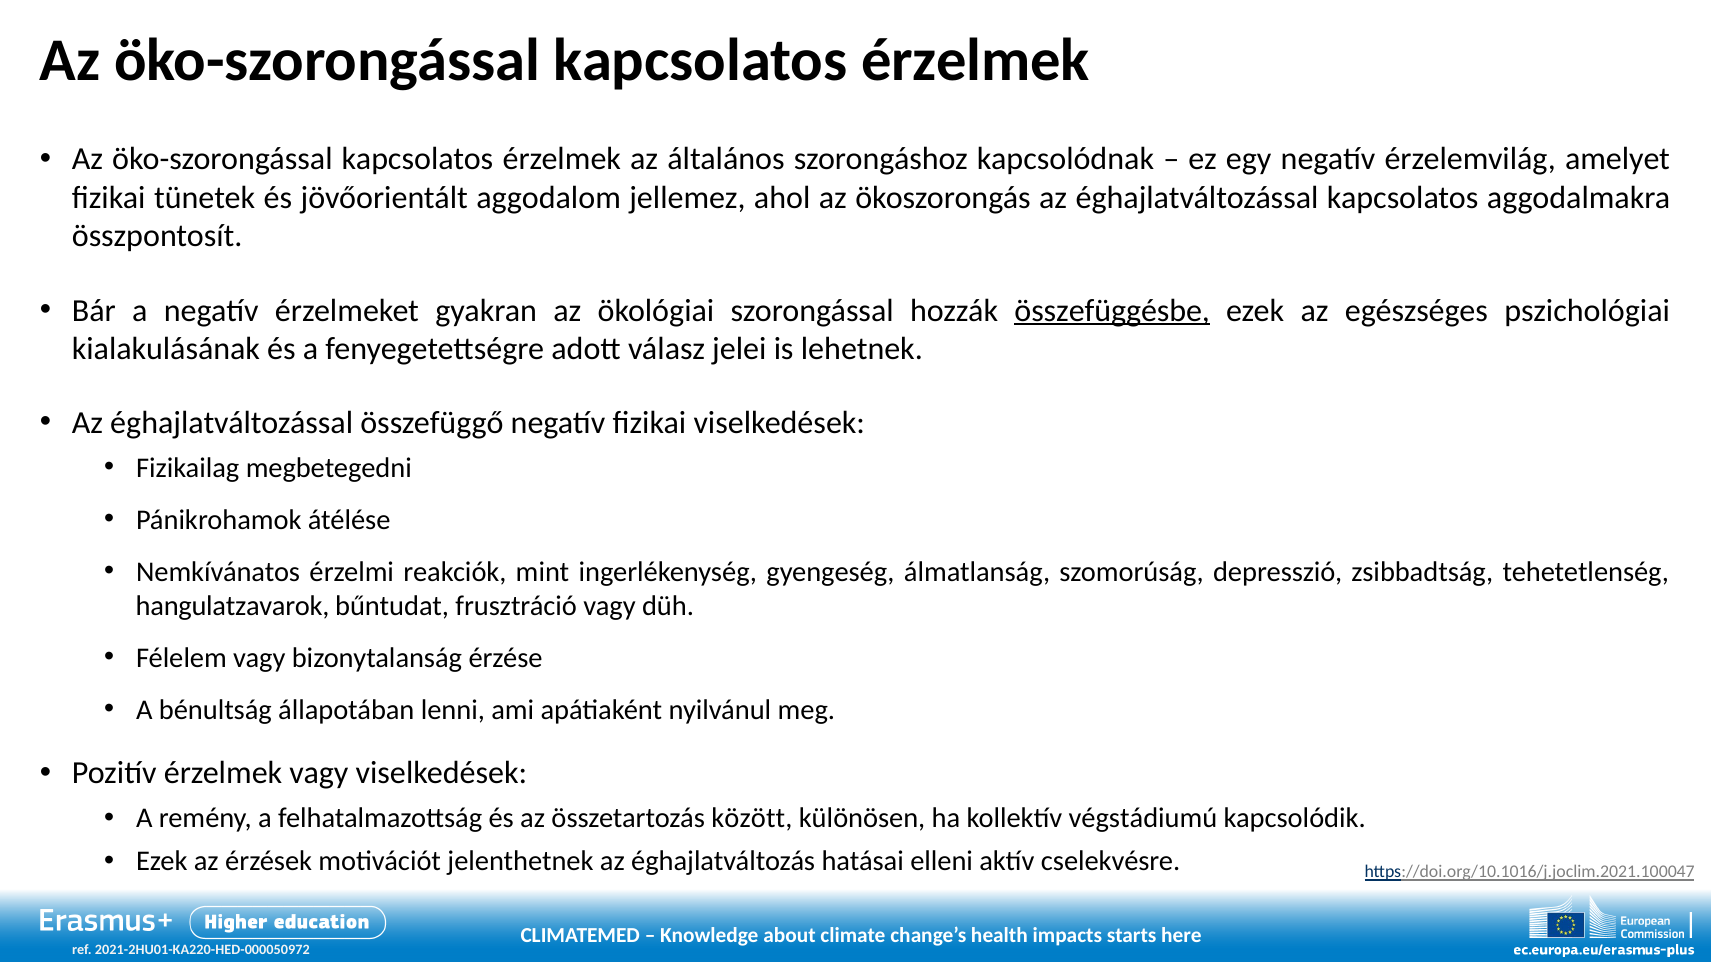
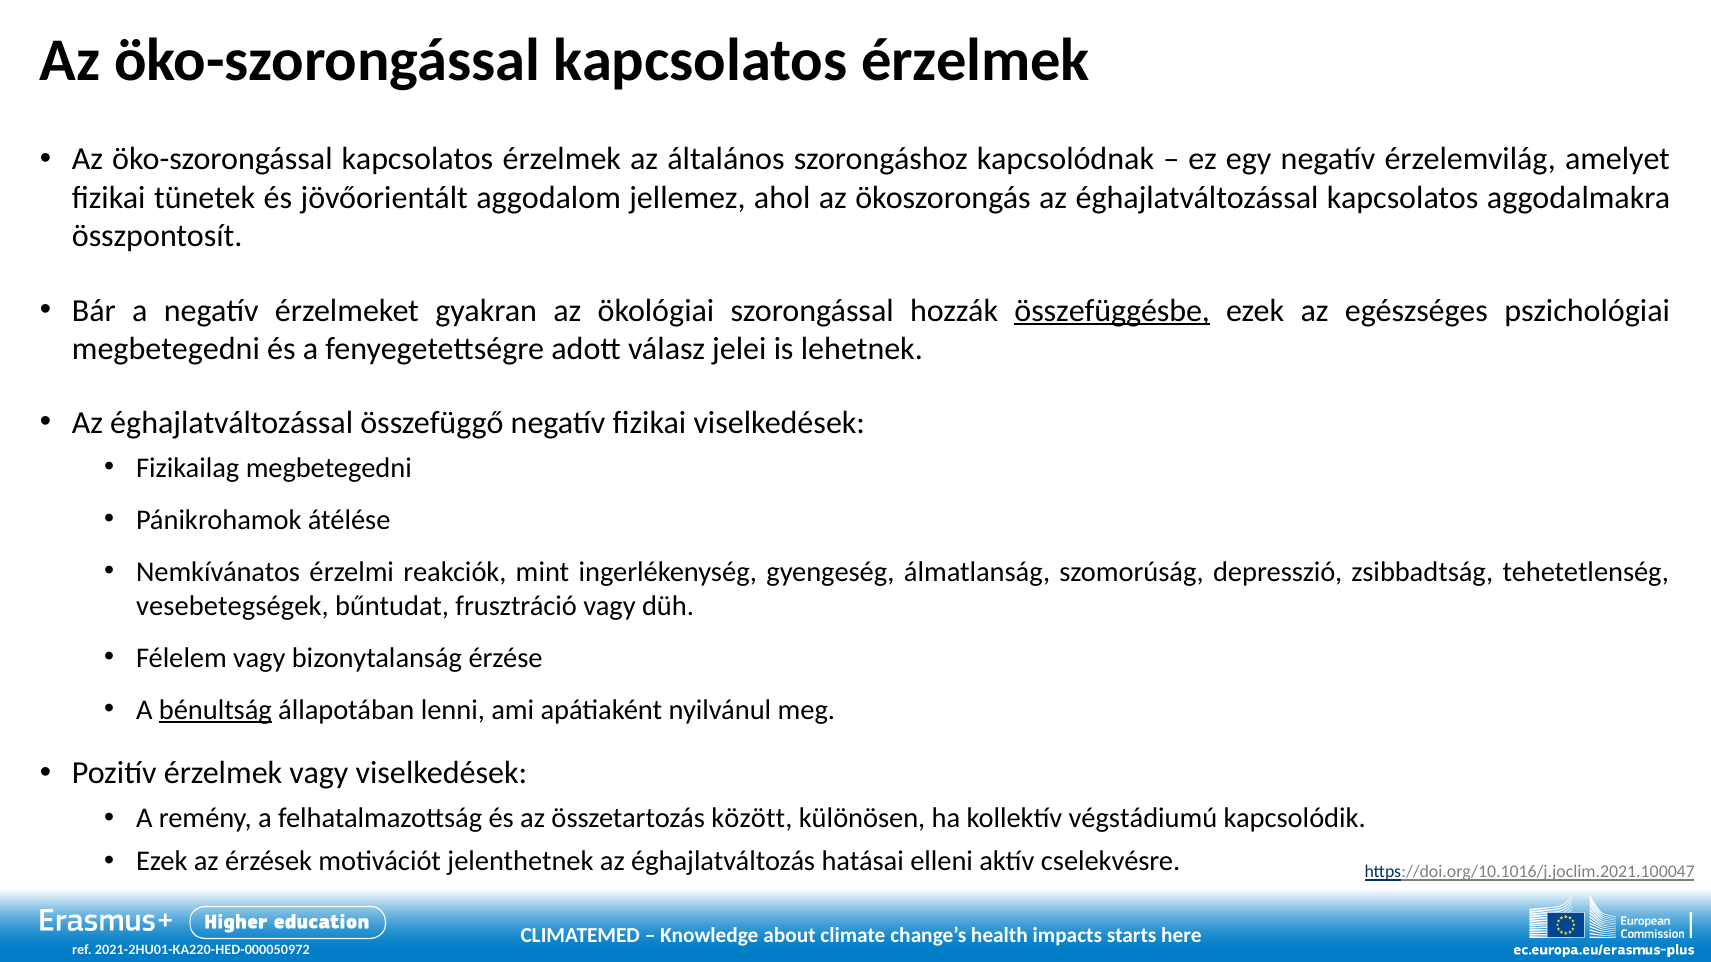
kialakulásának: kialakulásának -> megbetegedni (166, 349)
hangulatzavarok: hangulatzavarok -> vesebetegségek (232, 606)
bénultság underline: none -> present (215, 710)
